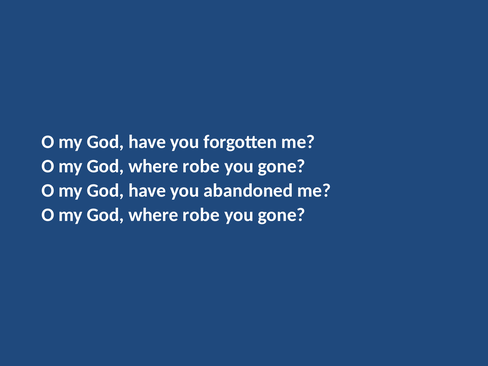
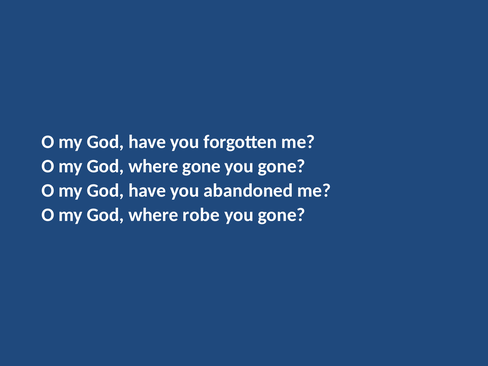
robe: robe -> gone (201, 166)
